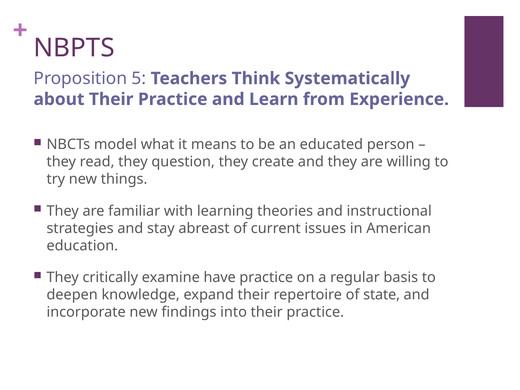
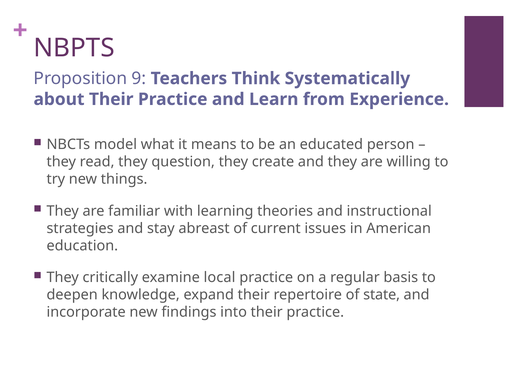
5: 5 -> 9 (139, 78)
have: have -> local (220, 278)
